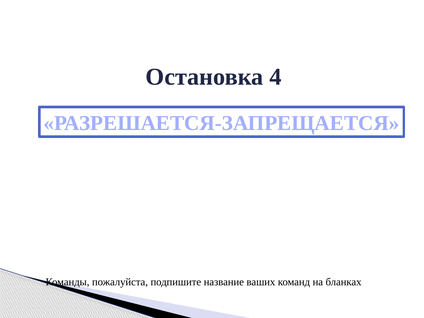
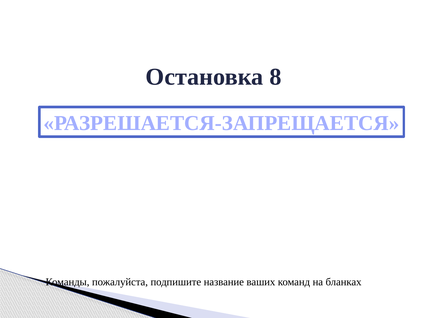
4: 4 -> 8 (275, 77)
